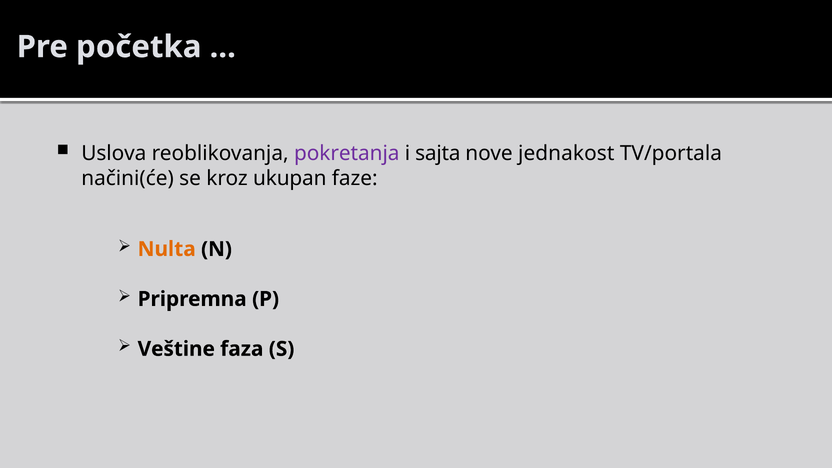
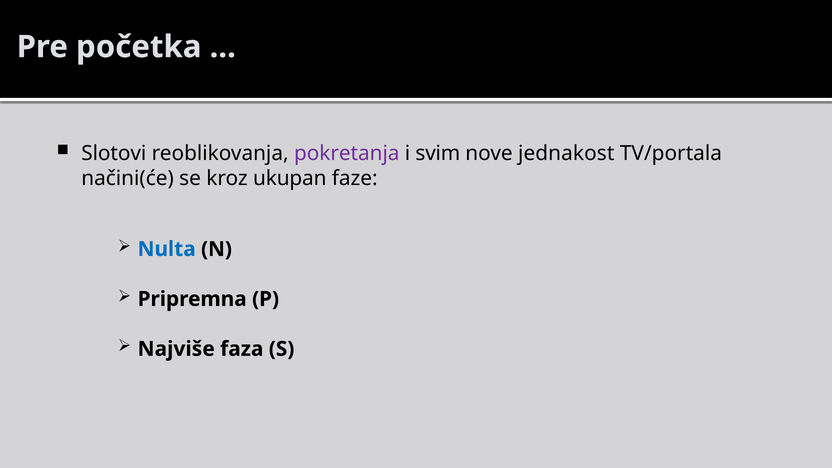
Uslova: Uslova -> Slotovi (114, 153)
sajta: sajta -> svim (438, 153)
Nulta colour: orange -> blue (167, 249)
Veštine: Veštine -> Najviše (176, 349)
